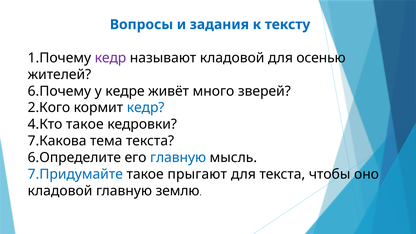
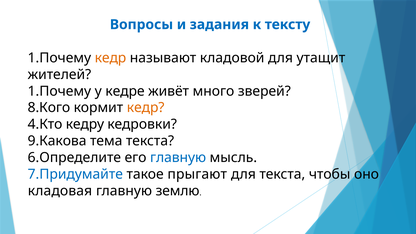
кедр colour: purple -> orange (110, 58)
осенью: осенью -> утащит (321, 58)
6.Почему: 6.Почему -> 1.Почему (59, 91)
2.Кого: 2.Кого -> 8.Кого (49, 108)
кедр colour: blue -> orange (146, 108)
4.Кто такое: такое -> кедру (85, 124)
7.Какова: 7.Какова -> 9.Какова (57, 141)
кладовой: кладовой -> кладовая (60, 191)
